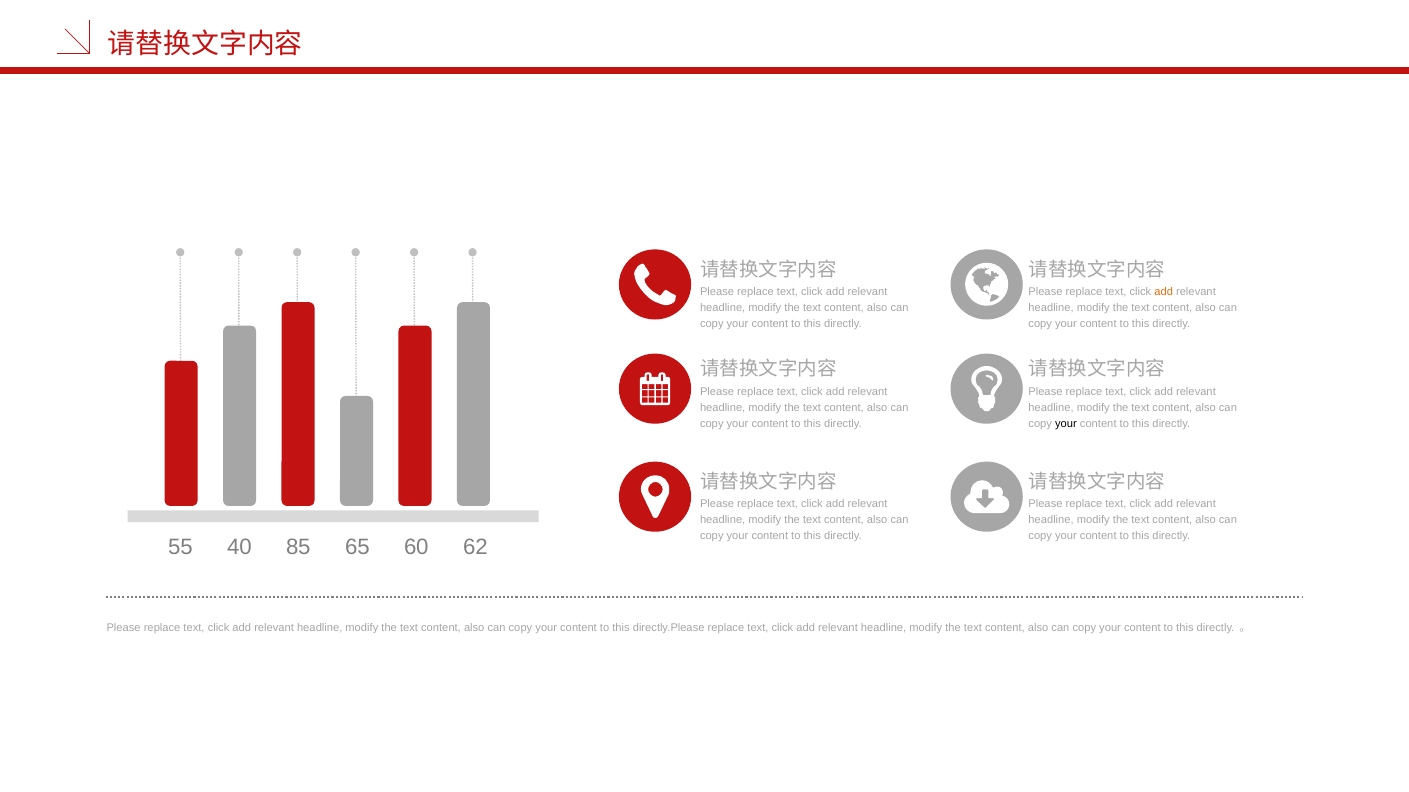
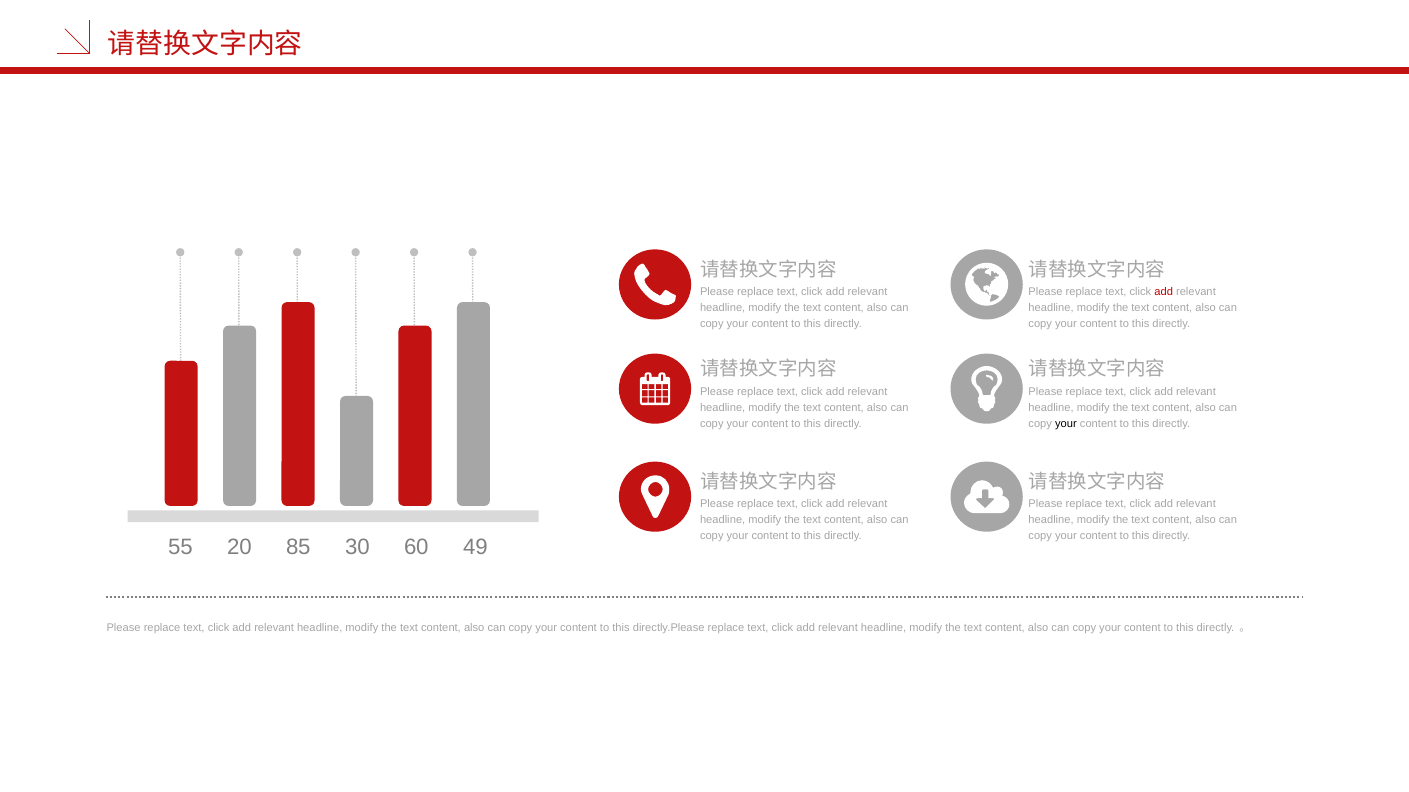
add colour: orange -> red (1164, 292)
40: 40 -> 20 (239, 547)
65: 65 -> 30 (357, 547)
62: 62 -> 49 (475, 547)
